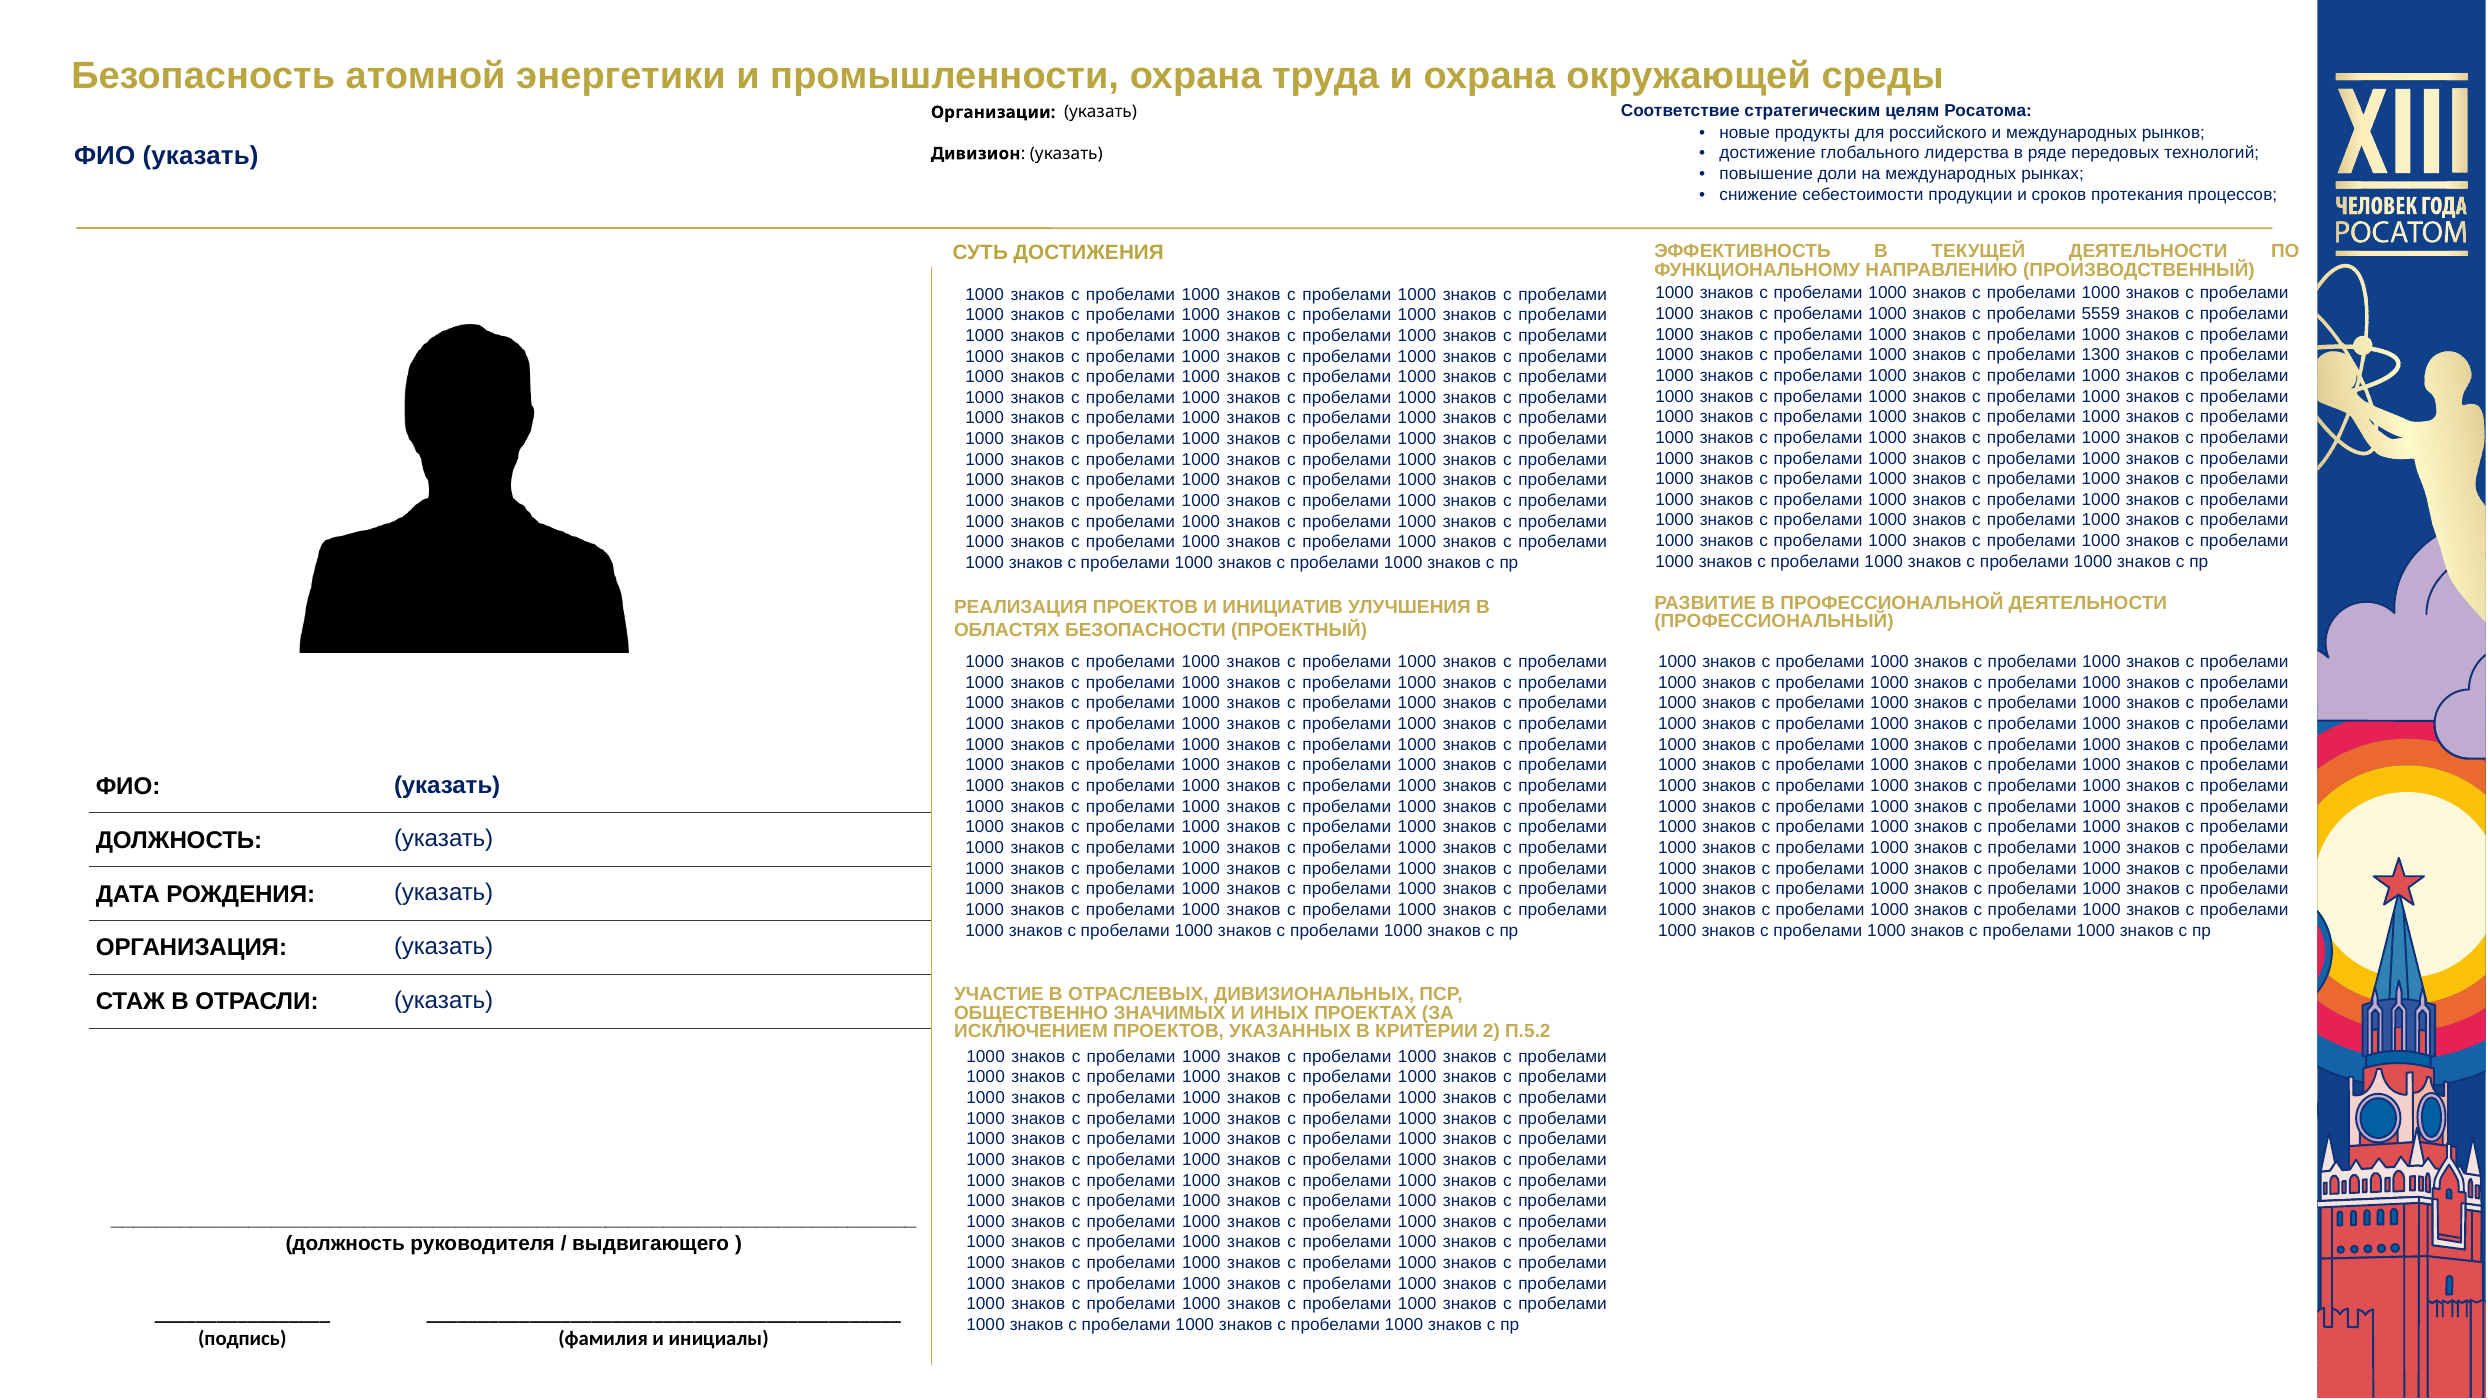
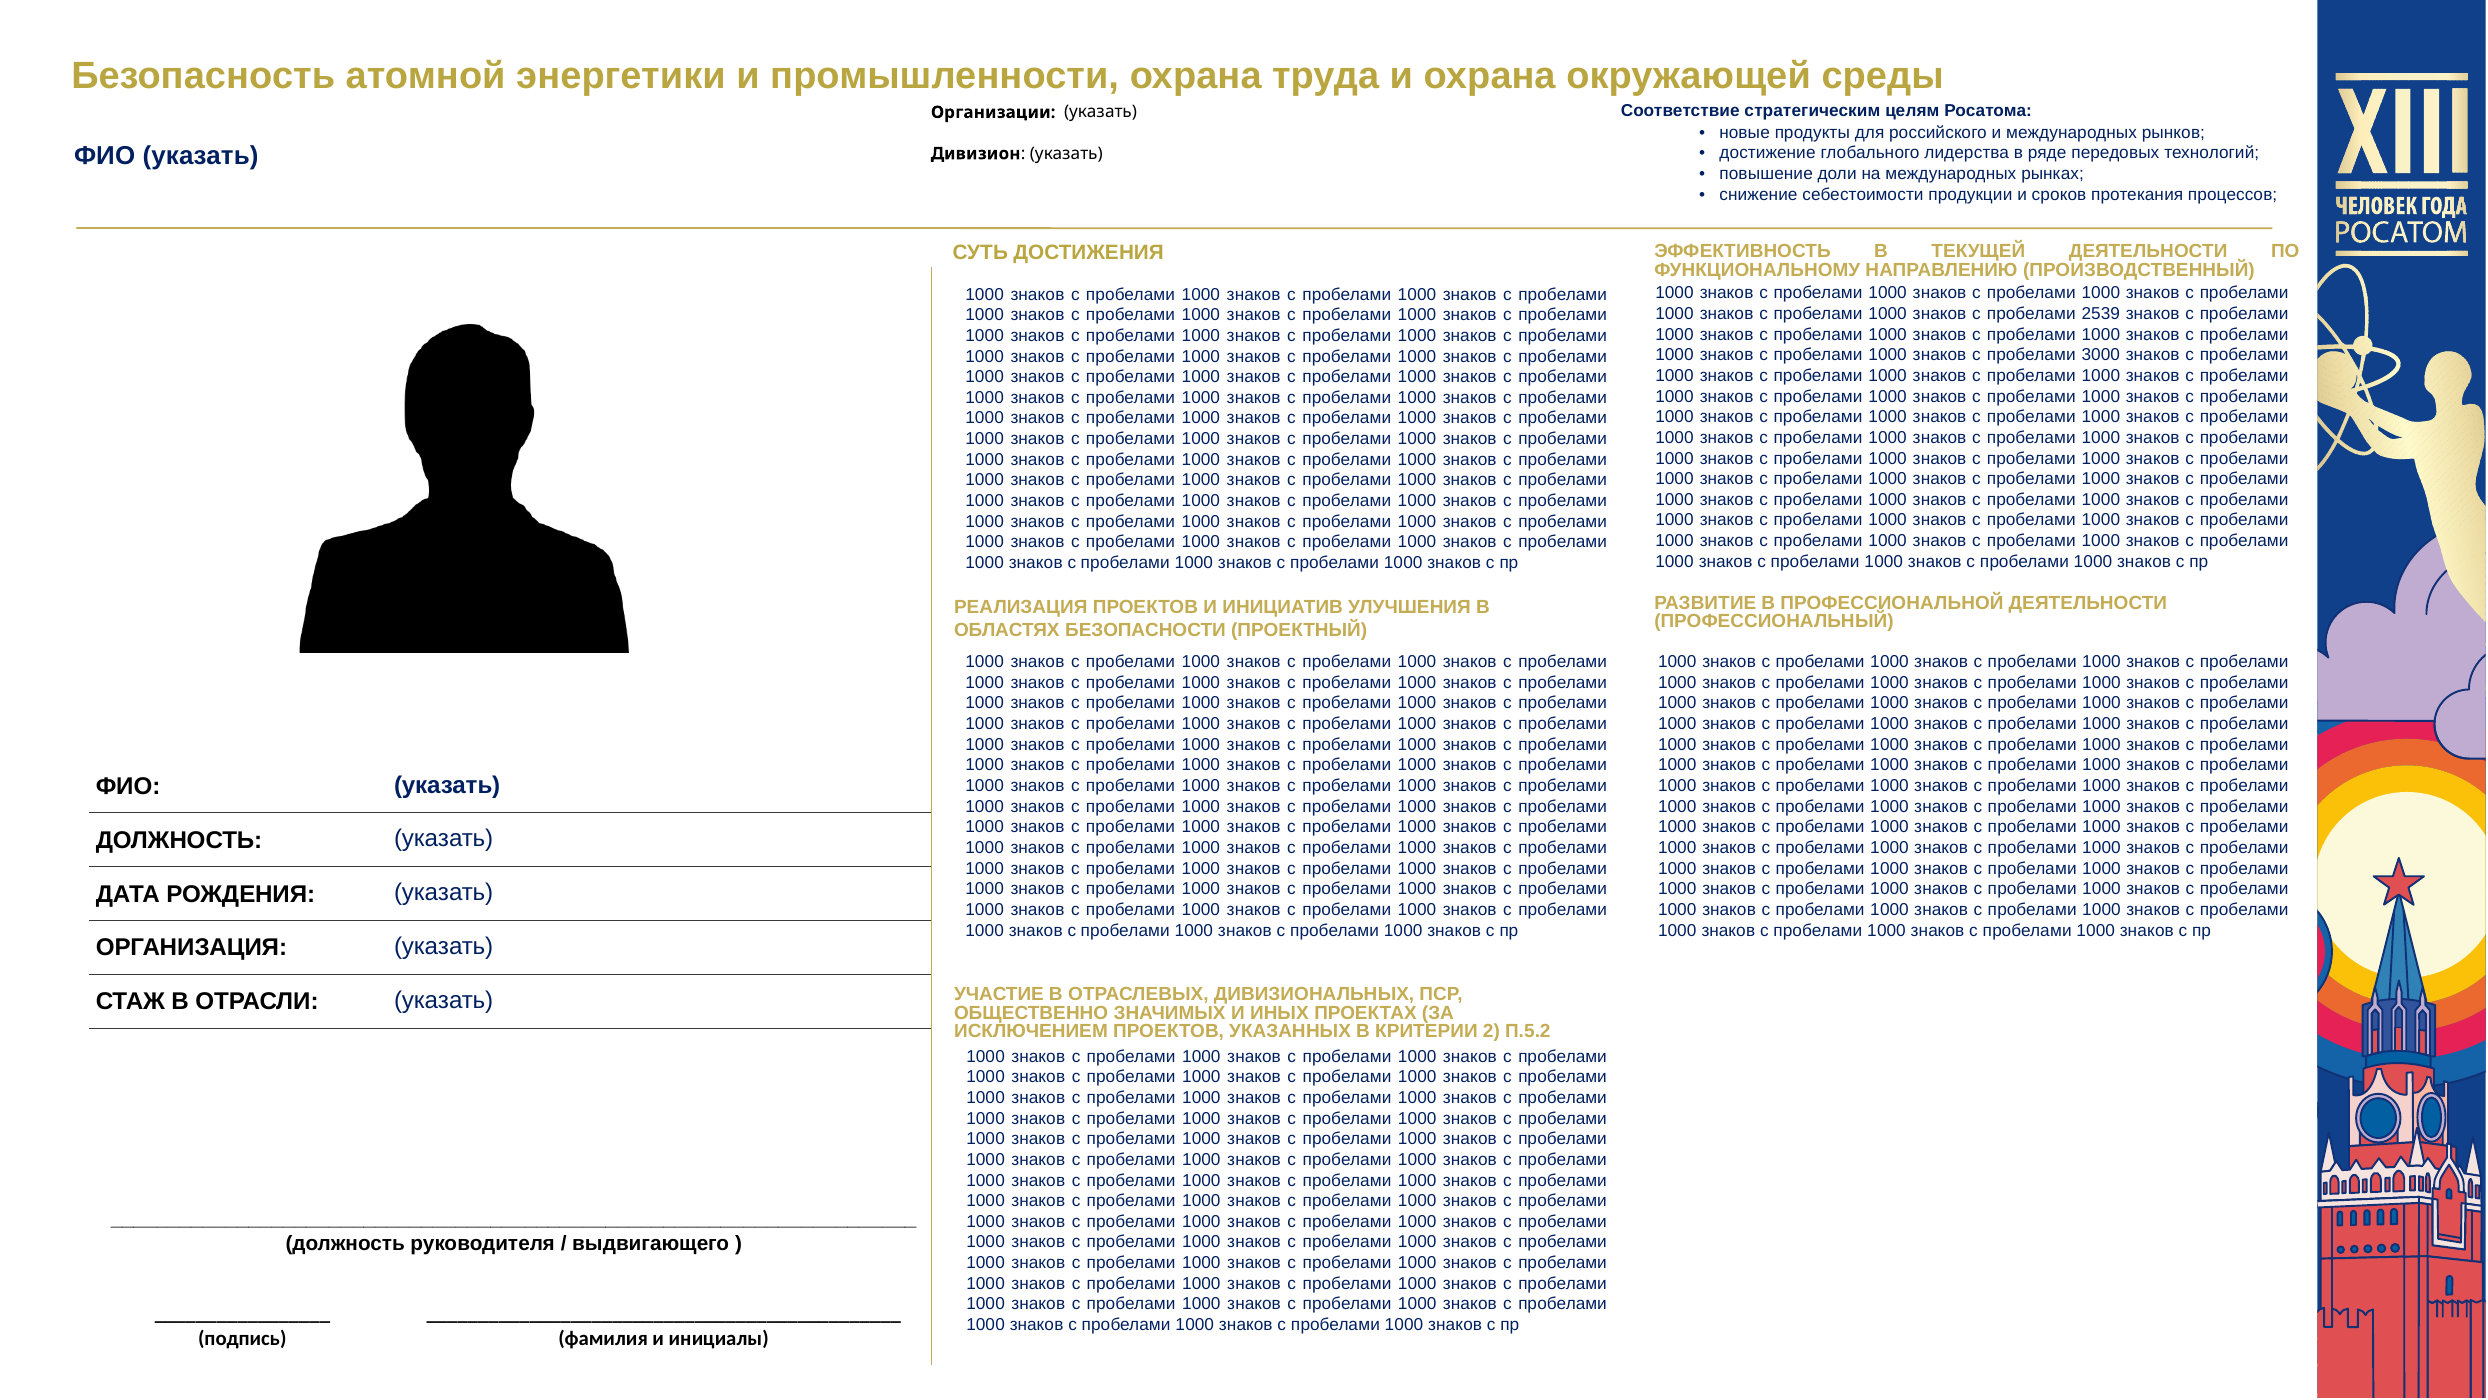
5559: 5559 -> 2539 (2101, 314)
1300: 1300 -> 3000 (2101, 355)
